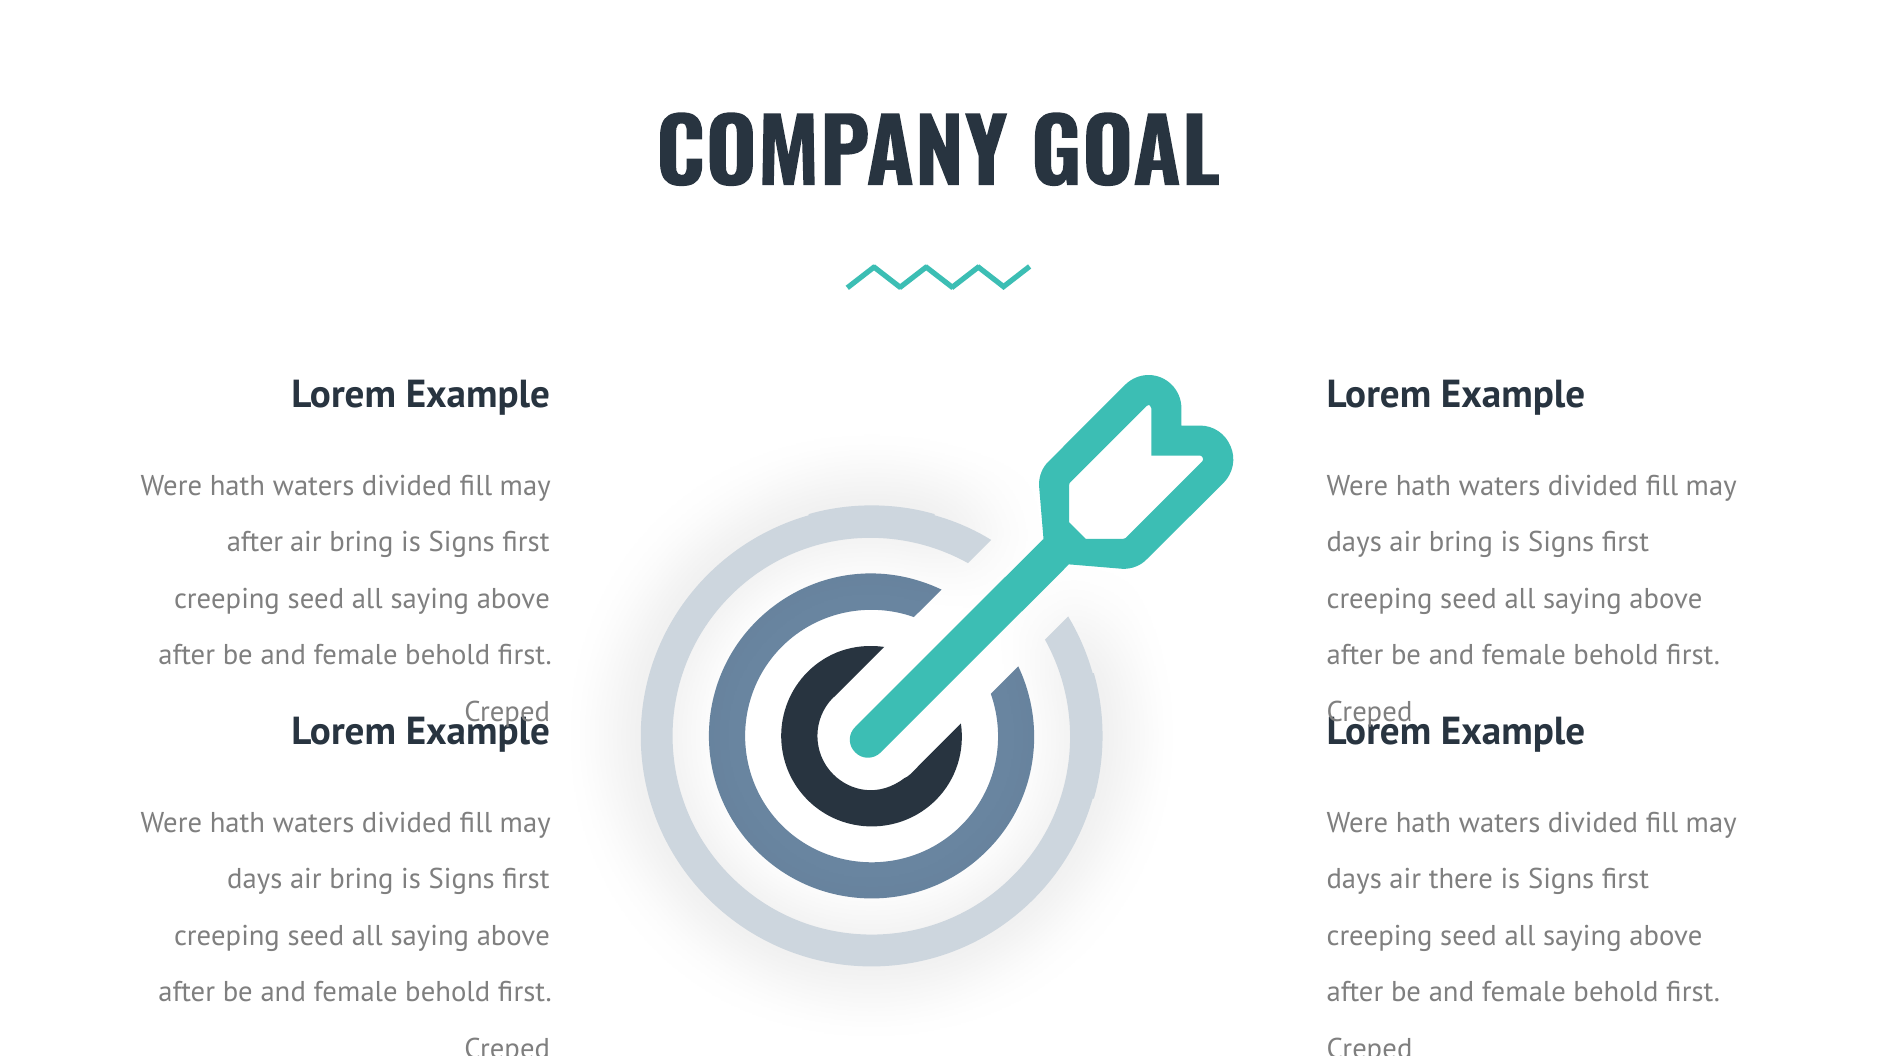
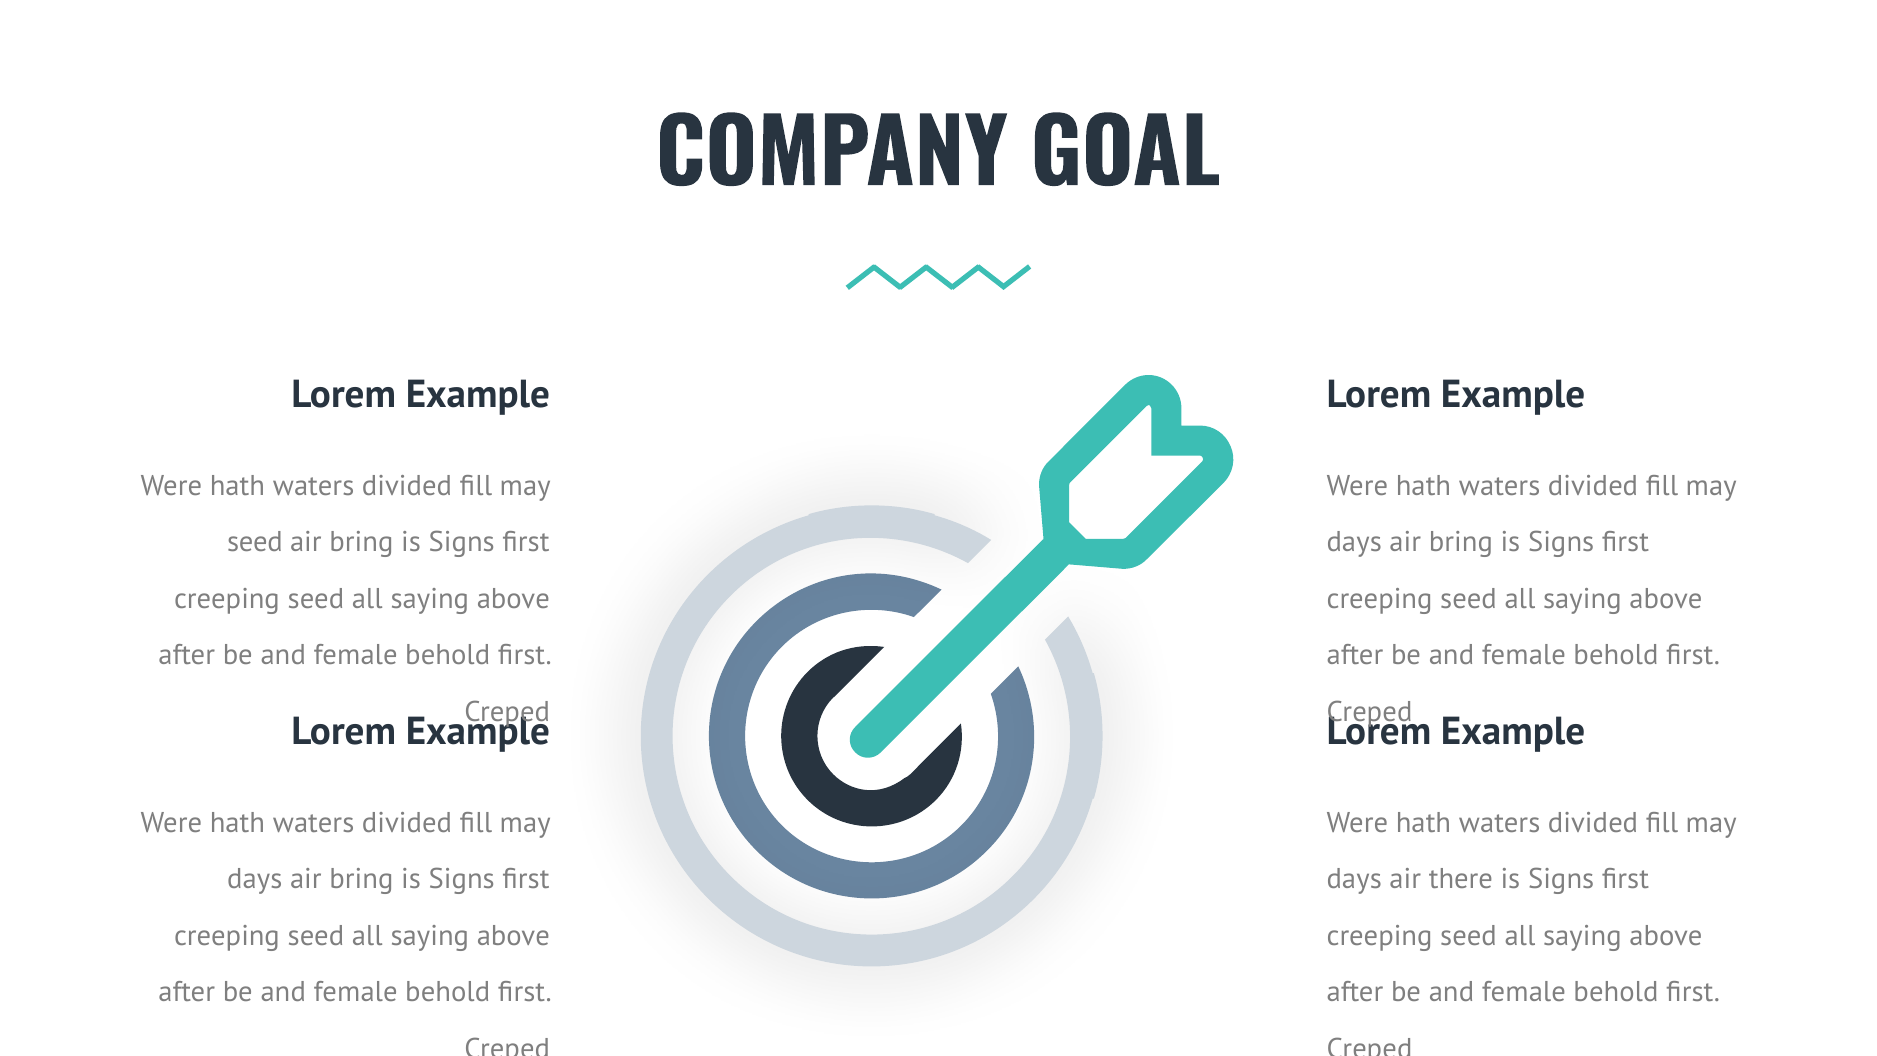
after: after -> seed (255, 542)
